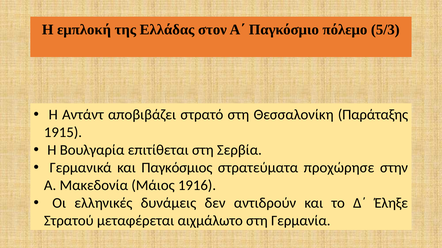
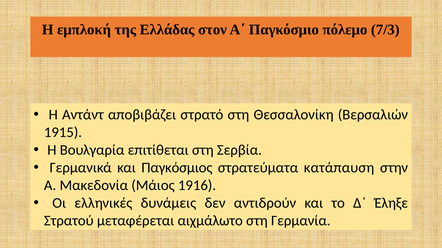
5/3: 5/3 -> 7/3 (385, 30)
Παράταξης: Παράταξης -> Βερσαλιών (373, 115)
προχώρησε: προχώρησε -> κατάπαυση (339, 168)
